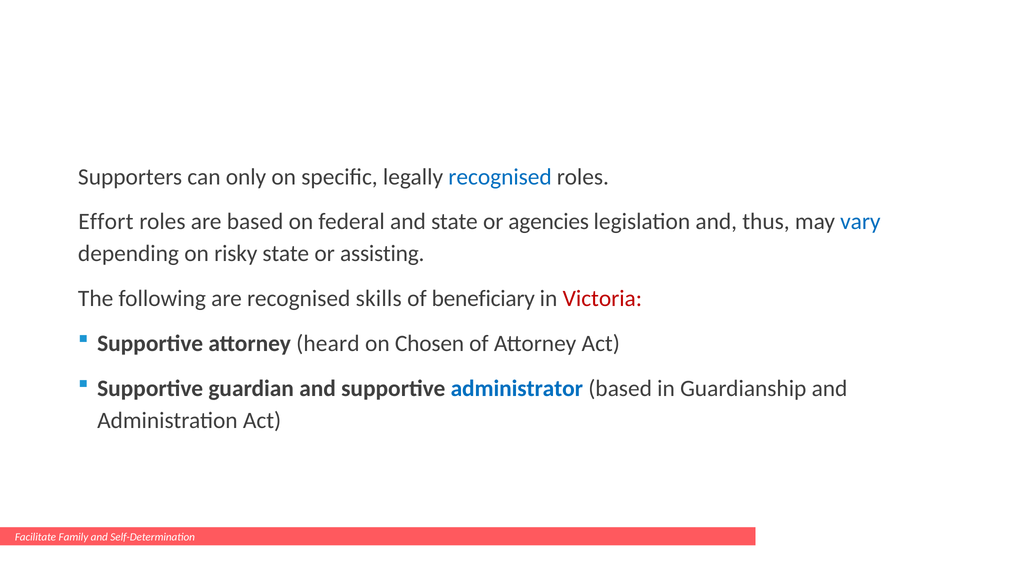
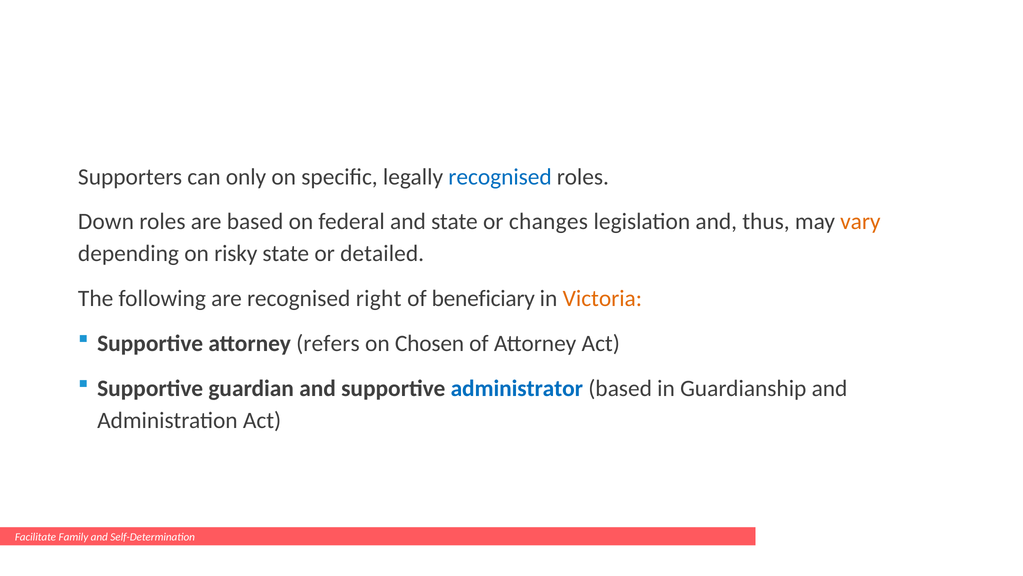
Effort: Effort -> Down (106, 221)
agencies: agencies -> changes (548, 221)
vary colour: blue -> orange (860, 221)
assisting: assisting -> detailed (382, 253)
skills: skills -> right (379, 298)
Victoria colour: red -> orange (602, 298)
heard: heard -> refers (328, 343)
